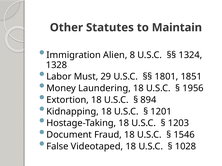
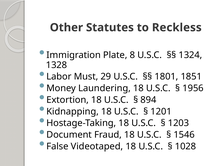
Maintain: Maintain -> Reckless (177, 28)
Alien: Alien -> Plate (115, 55)
